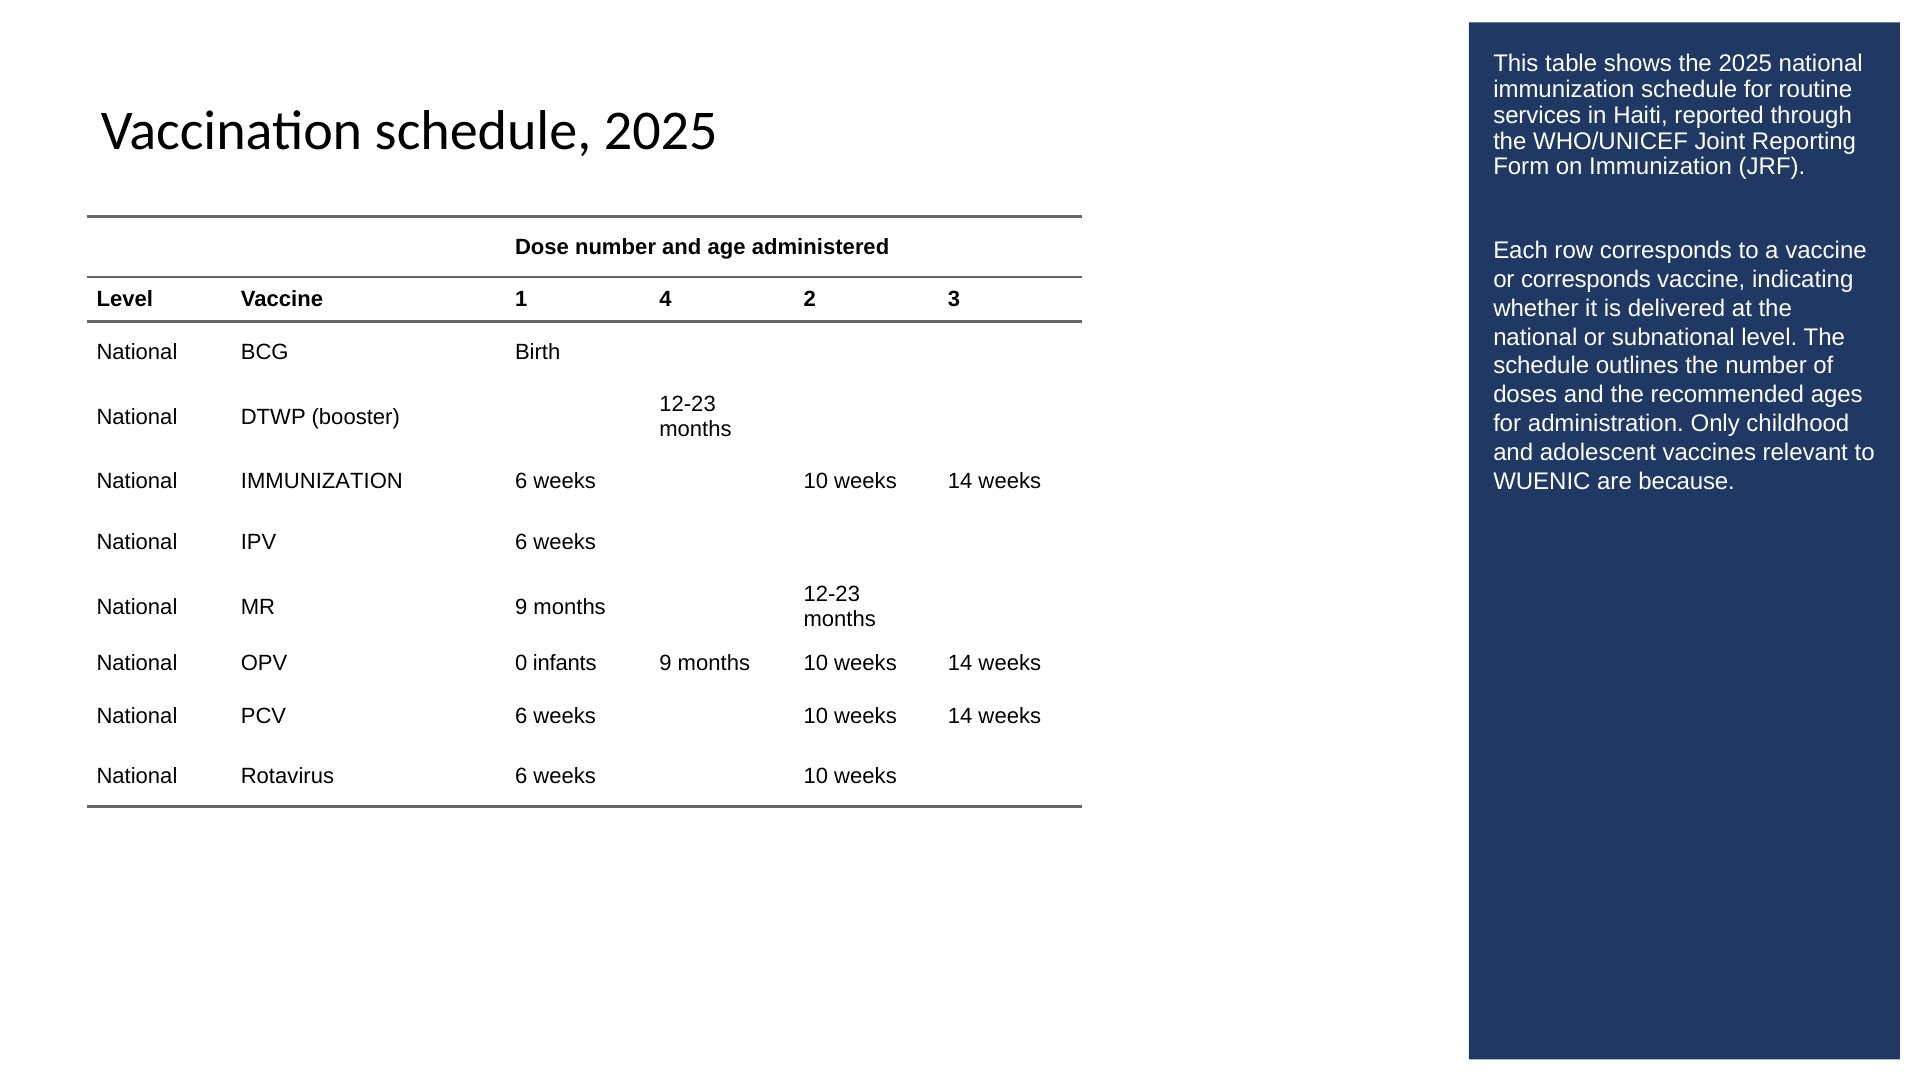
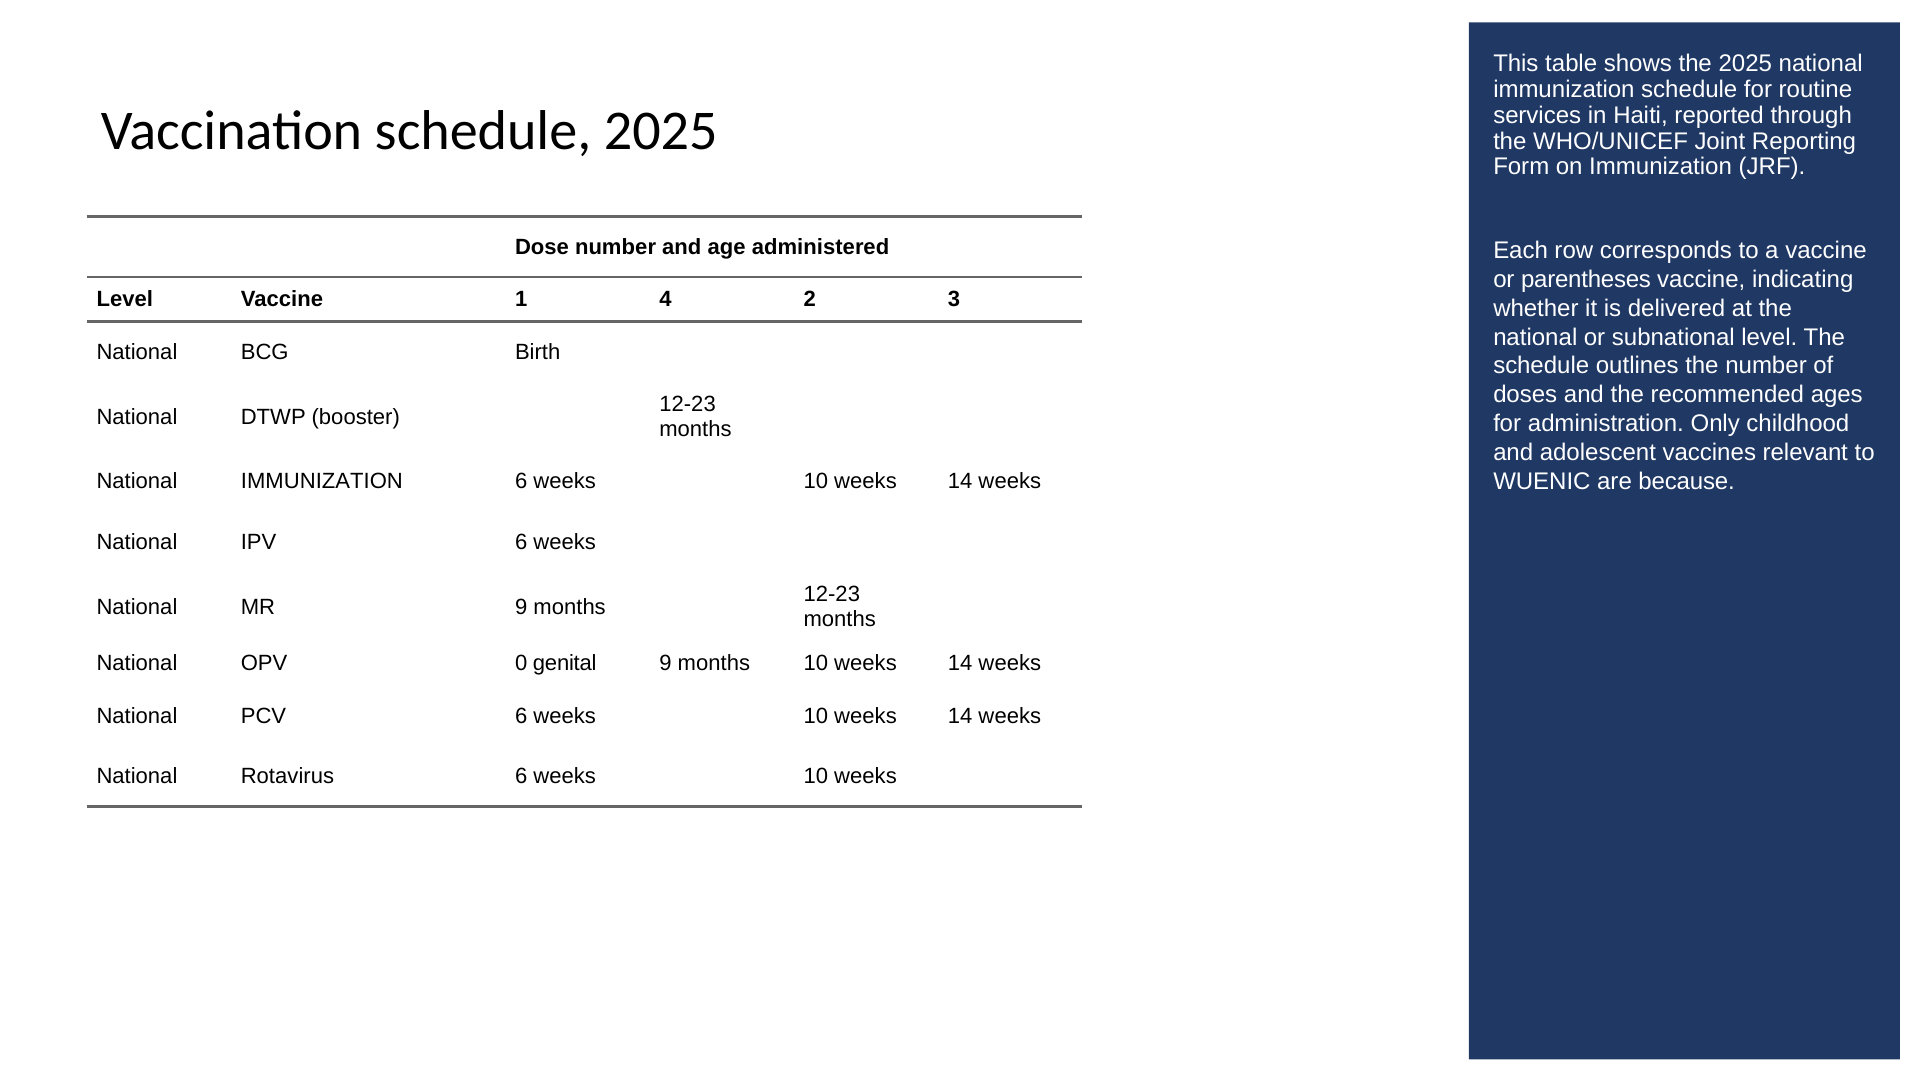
or corresponds: corresponds -> parentheses (1586, 280)
infants: infants -> genital (565, 664)
